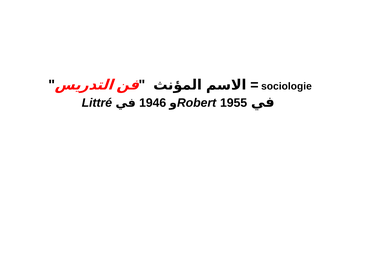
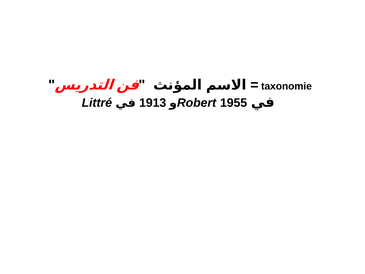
sociologie: sociologie -> taxonomie (287, 86)
1946: 1946 -> 1913 (153, 103)
